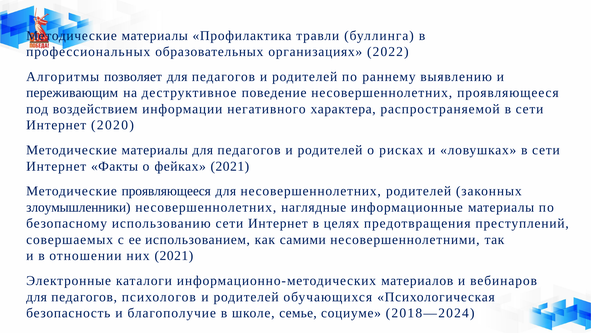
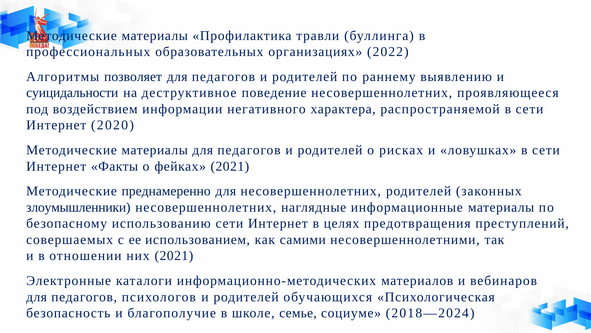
переживающим: переживающим -> суицидальности (72, 93)
Методические проявляющееся: проявляющееся -> преднамеренно (166, 191)
